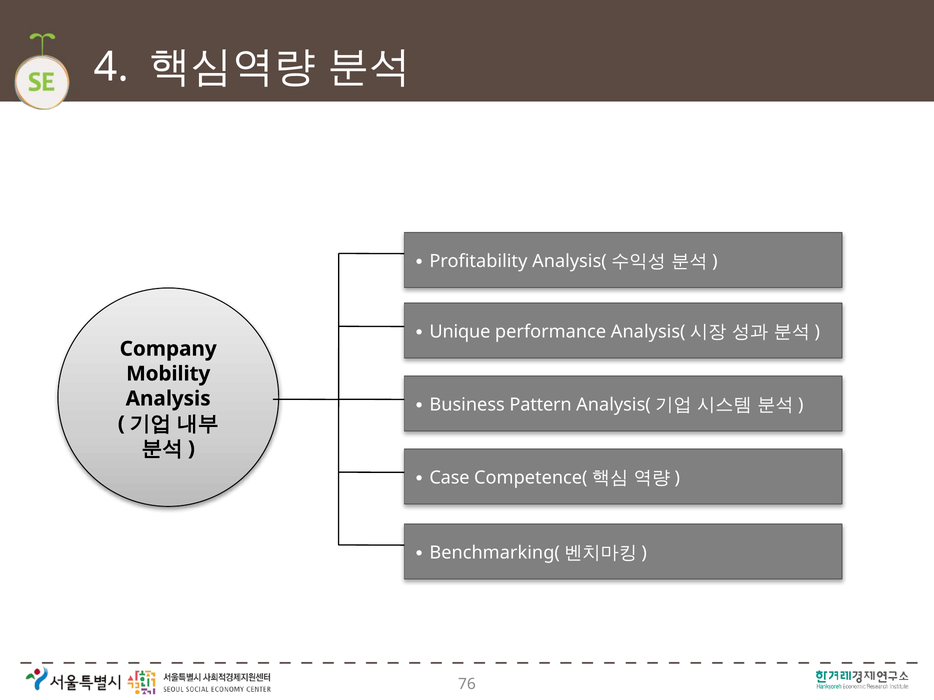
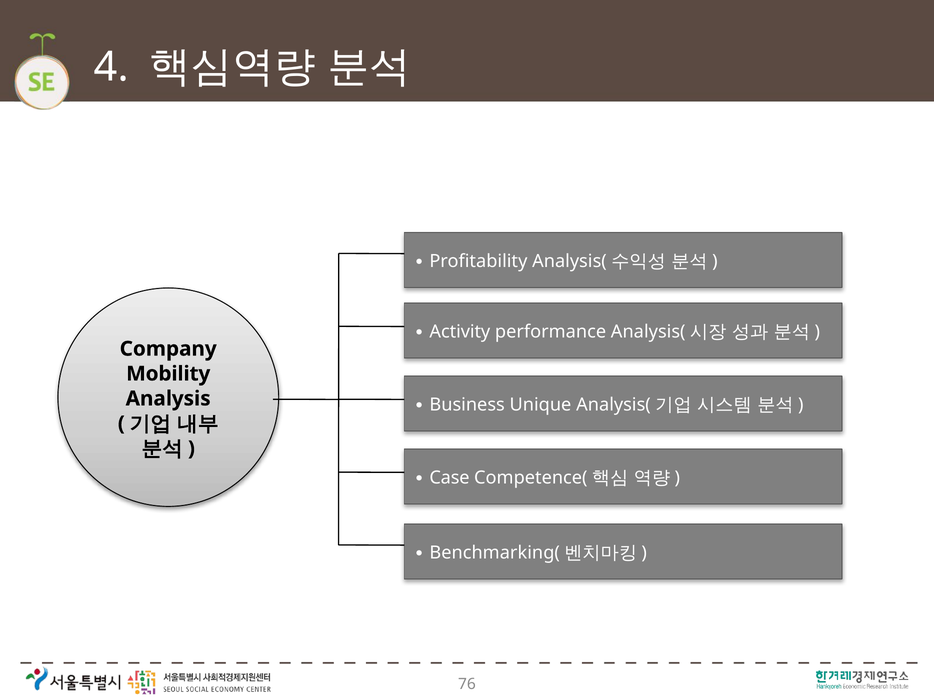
Unique: Unique -> Activity (460, 332)
Pattern: Pattern -> Unique (540, 405)
